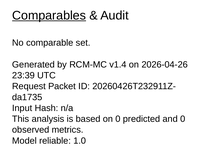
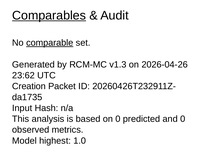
comparable underline: none -> present (50, 43)
v1.4: v1.4 -> v1.3 (118, 64)
23:39: 23:39 -> 23:62 (23, 75)
Request: Request -> Creation (29, 86)
reliable: reliable -> highest (55, 140)
